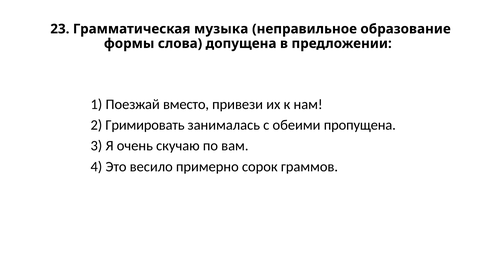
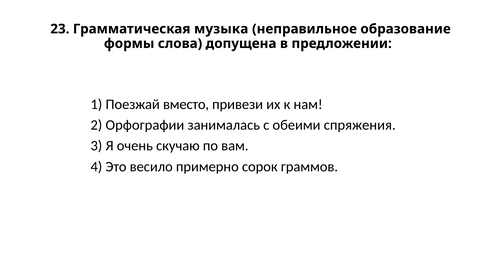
Гримировать: Гримировать -> Орфографии (145, 125)
пропущена: пропущена -> спряжения (360, 125)
